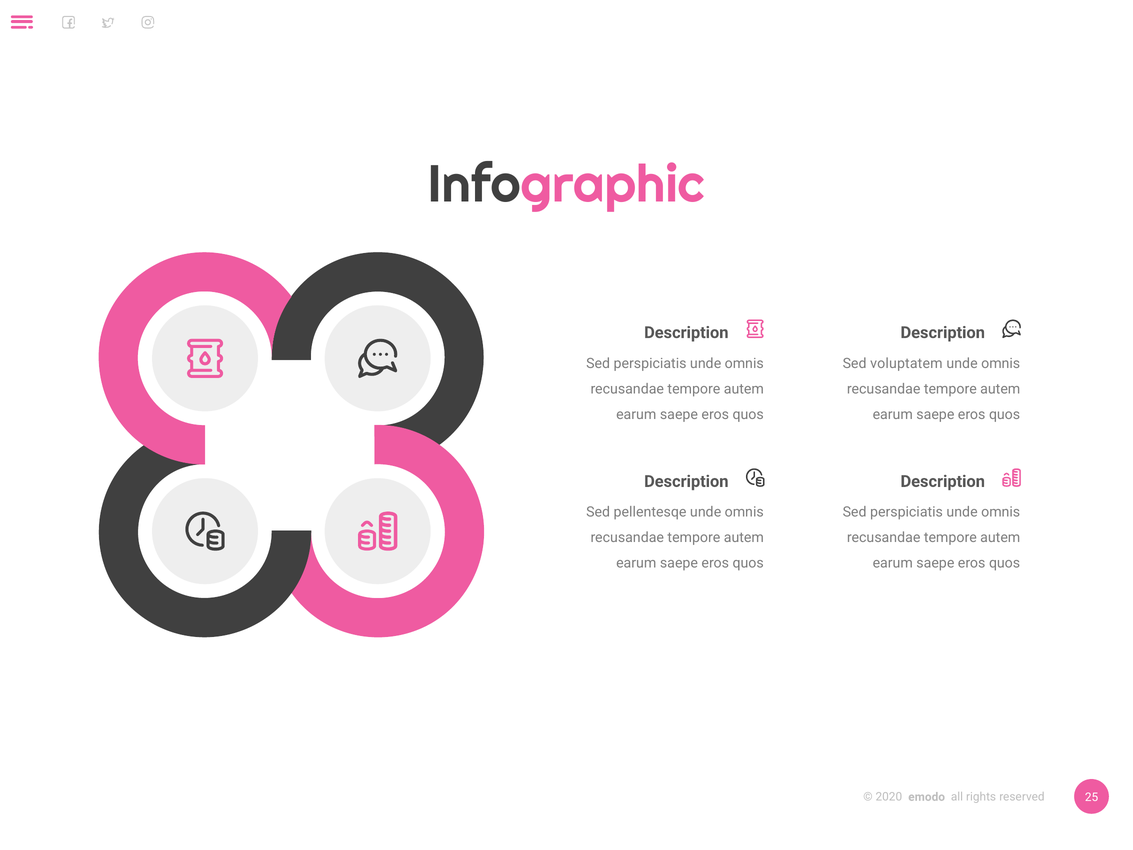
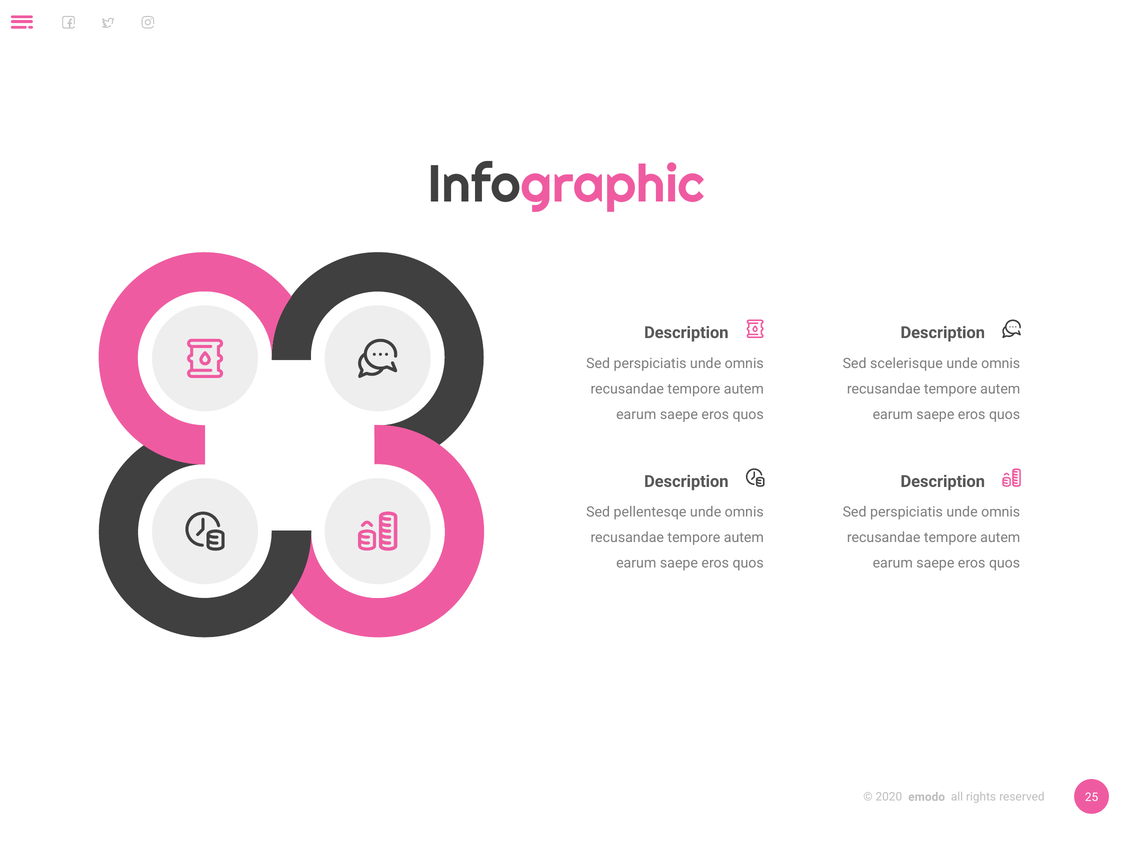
voluptatem: voluptatem -> scelerisque (906, 363)
